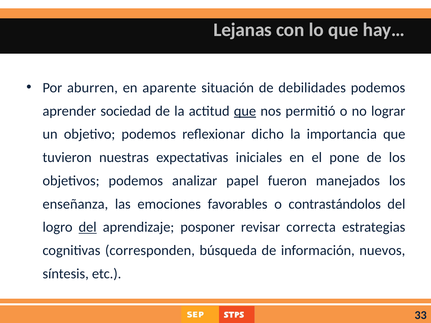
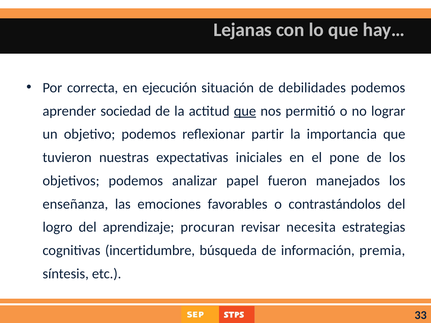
aburren: aburren -> correcta (93, 88)
aparente: aparente -> ejecución (170, 88)
dicho: dicho -> partir (268, 134)
del underline: present -> none (88, 227)
posponer: posponer -> procuran (208, 227)
correcta: correcta -> necesita (311, 227)
corresponden: corresponden -> incertidumbre (150, 251)
nuevos: nuevos -> premia (382, 251)
